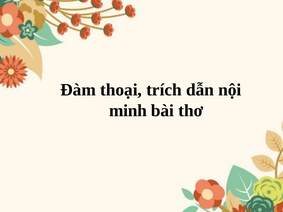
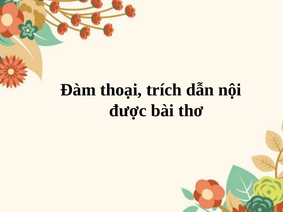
minh: minh -> được (128, 111)
